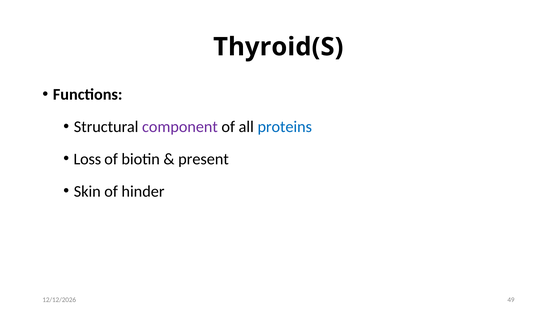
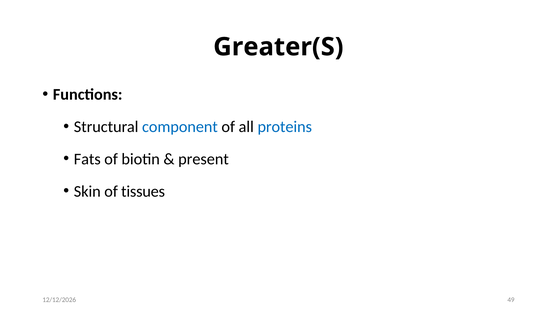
Thyroid(S: Thyroid(S -> Greater(S (278, 47)
component colour: purple -> blue (180, 127)
Loss: Loss -> Fats (87, 159)
hinder: hinder -> tissues (143, 191)
